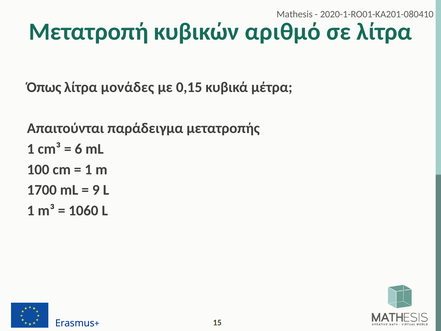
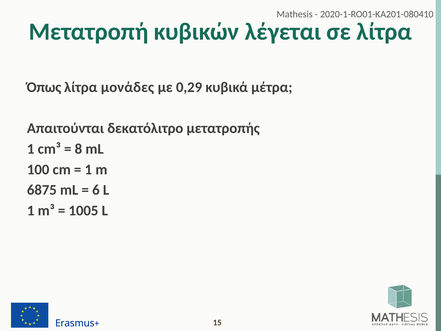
αριθμό: αριθμό -> λέγεται (283, 32)
0,15: 0,15 -> 0,29 (189, 87)
παράδειγμα: παράδειγμα -> δεκατόλιτρο (145, 128)
6: 6 -> 8 (78, 149)
1700: 1700 -> 6875 (42, 190)
9: 9 -> 6 (96, 190)
1060: 1060 -> 1005 (83, 211)
